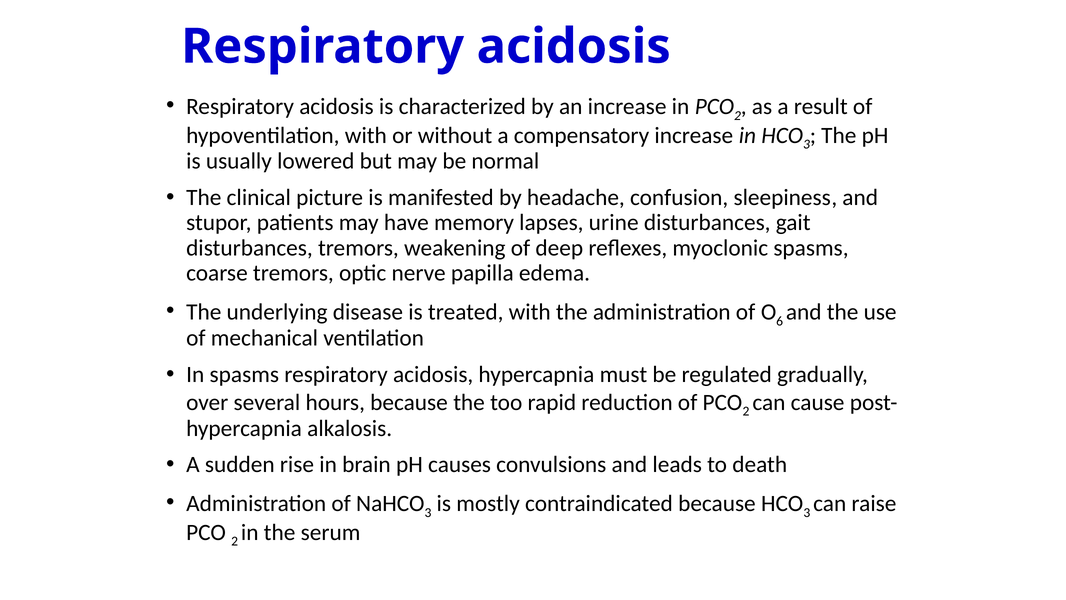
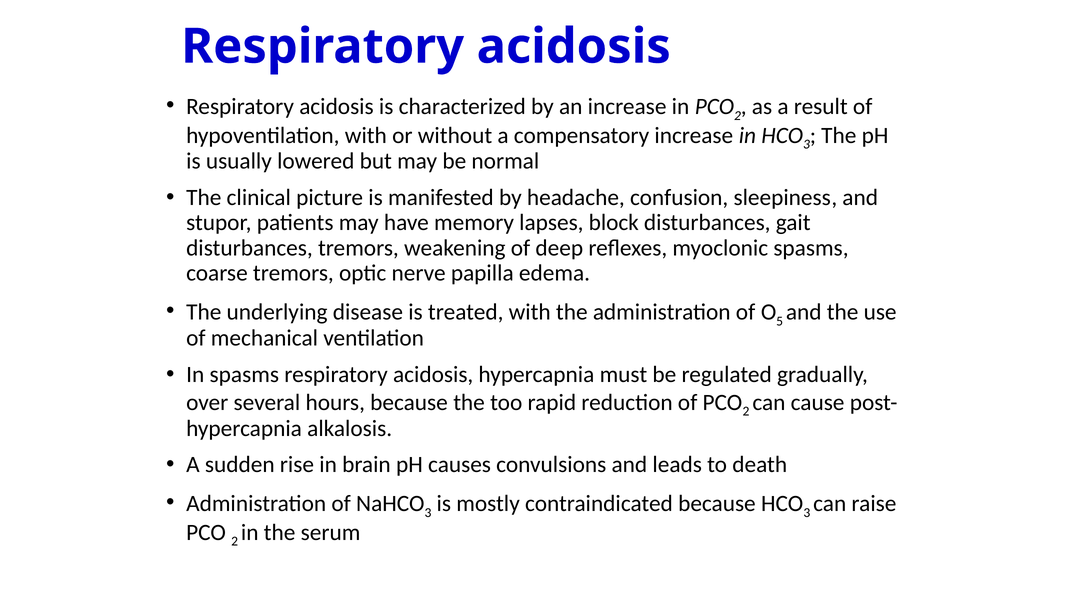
urine: urine -> block (614, 223)
6: 6 -> 5 (780, 321)
